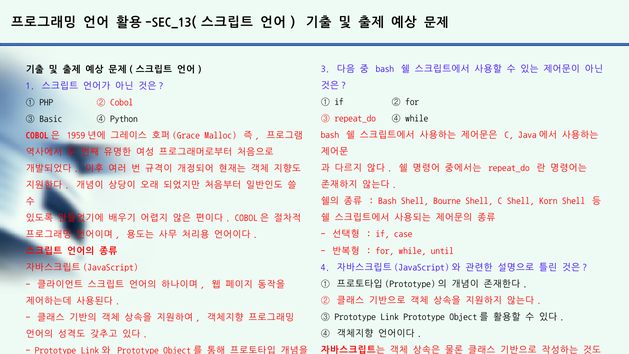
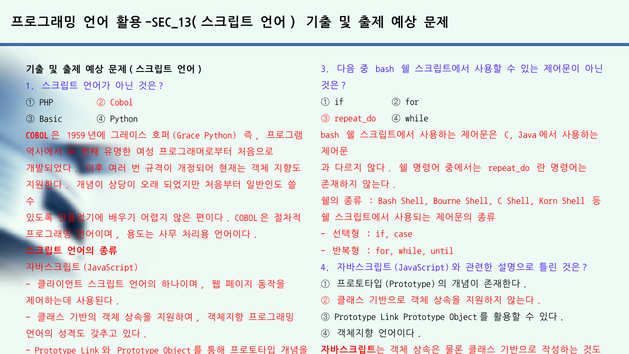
Malloc: Malloc -> Python (221, 135)
